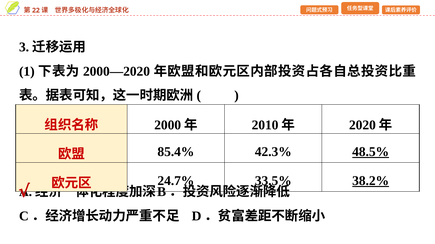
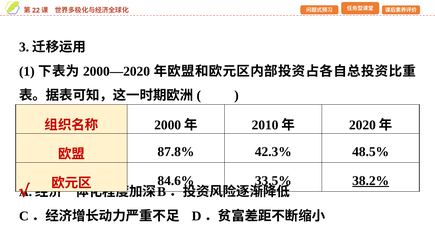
85.4%: 85.4% -> 87.8% (176, 152)
48.5% underline: present -> none (371, 152)
24.7%: 24.7% -> 84.6% (176, 181)
